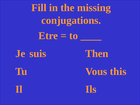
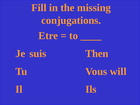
this: this -> will (118, 71)
